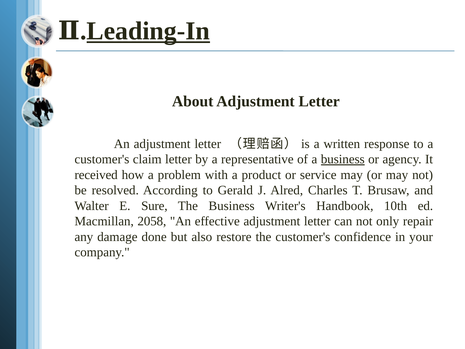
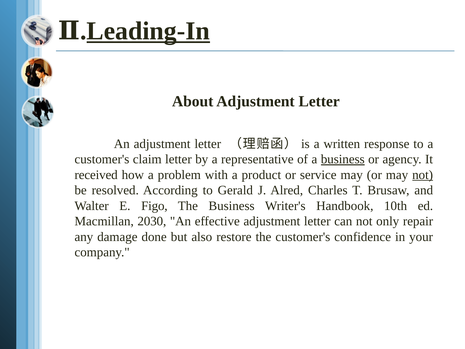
not underline: none -> present (423, 175)
Sure: Sure -> Figo (154, 206)
2058: 2058 -> 2030 (152, 221)
